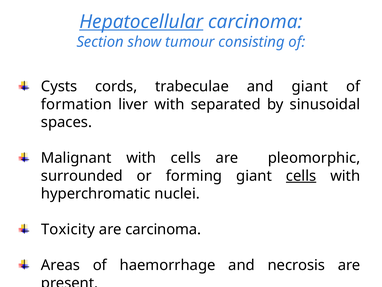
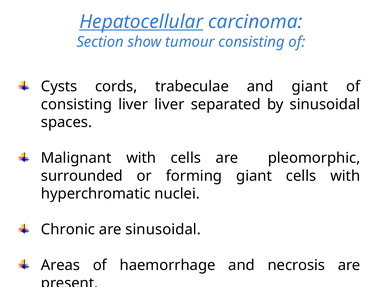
formation: formation -> consisting (76, 104)
liver with: with -> liver (169, 104)
cells underline: present -> none (301, 176)
Toxicity: Toxicity -> Chronic (68, 229)
are carcinoma: carcinoma -> sinusoidal (163, 229)
